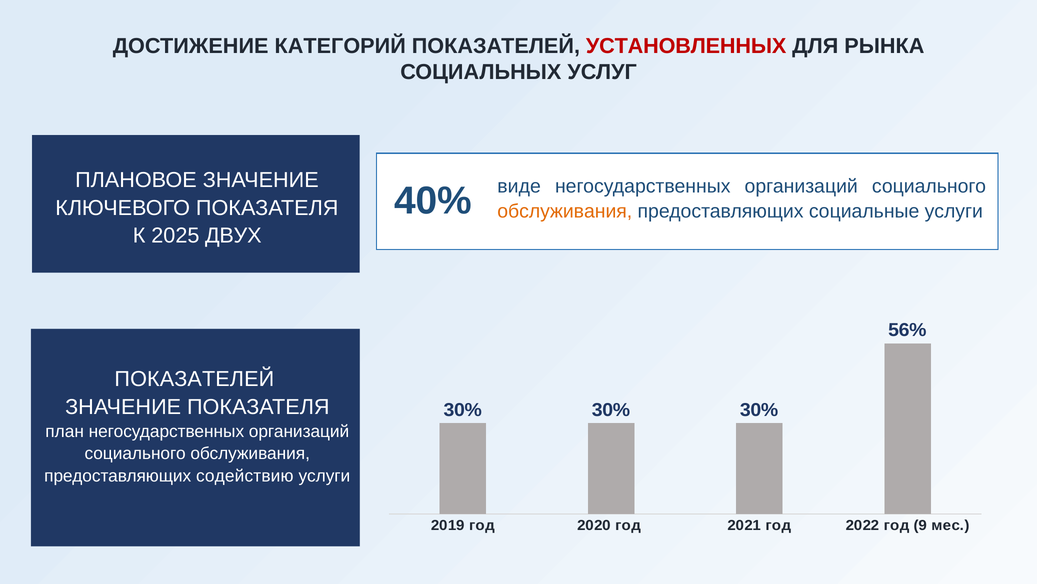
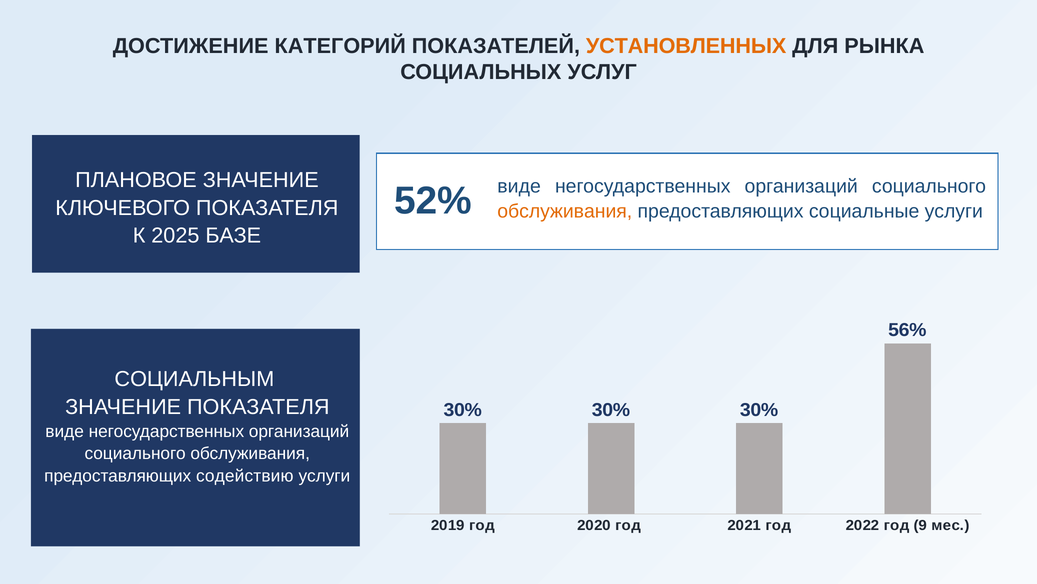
УСТАНОВЛЕННЫХ colour: red -> orange (686, 46)
40%: 40% -> 52% (433, 201)
ДВУХ: ДВУХ -> БАЗЕ (233, 235)
ПОКАЗАТЕЛЕЙ: ПОКАЗАТЕЛЕЙ -> СОЦИАЛЬНЫМ (194, 379)
план: план -> виде (65, 431)
